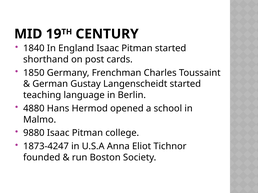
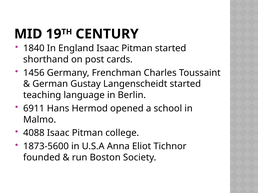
1850: 1850 -> 1456 (34, 73)
4880: 4880 -> 6911 (34, 109)
9880: 9880 -> 4088 (34, 133)
1873-4247: 1873-4247 -> 1873-5600 (46, 147)
